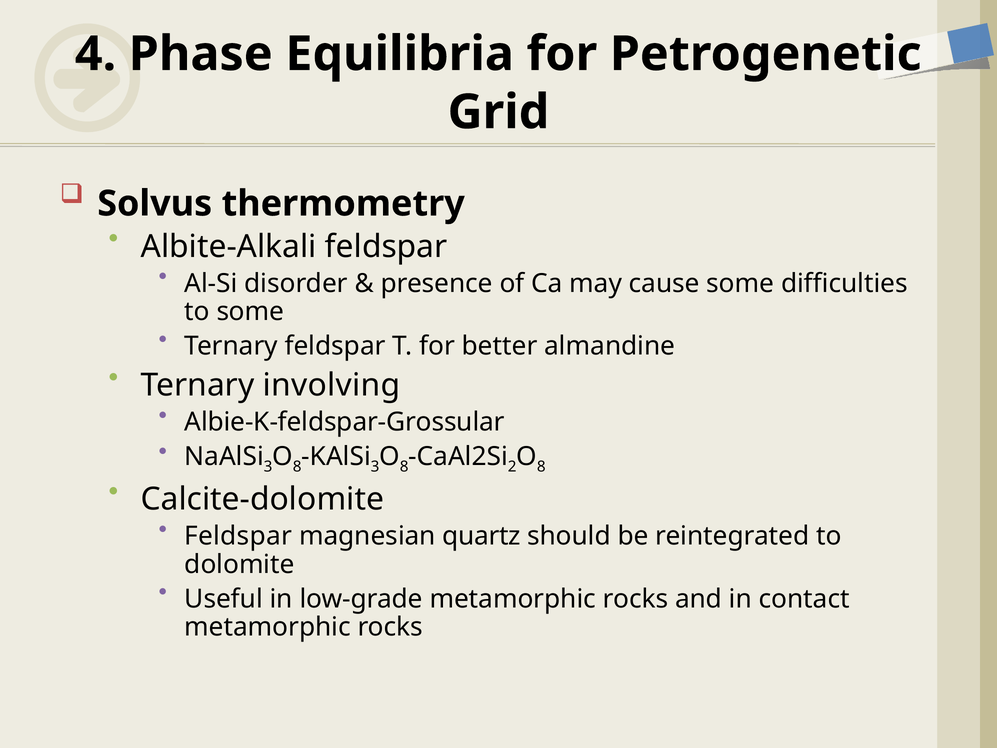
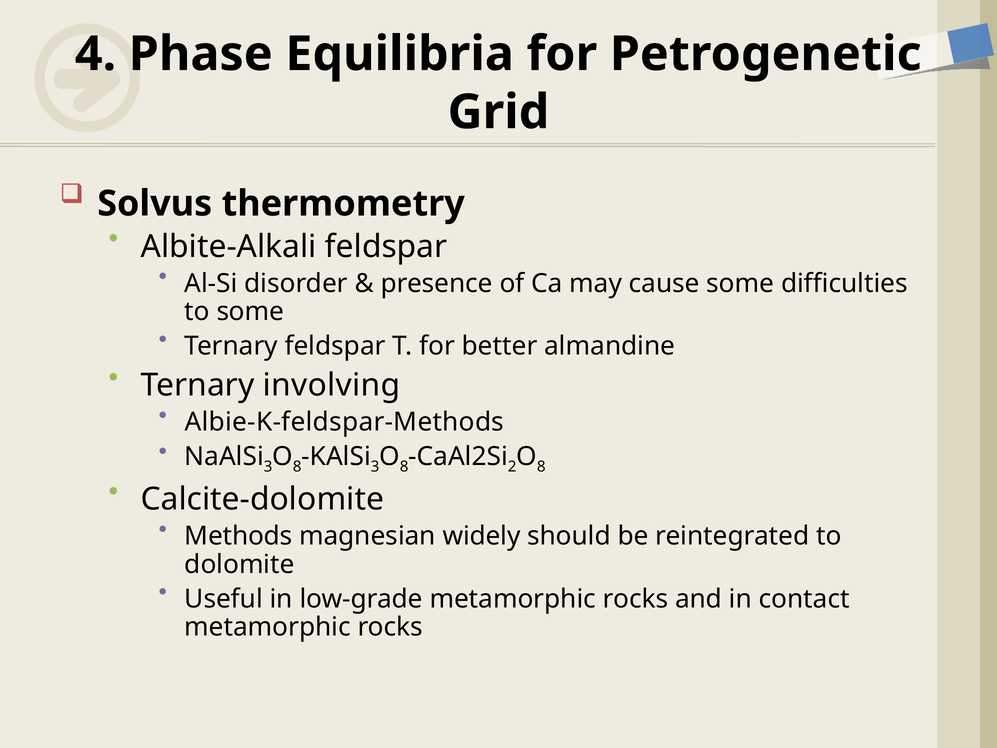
Albie-K-feldspar-Grossular: Albie-K-feldspar-Grossular -> Albie-K-feldspar-Methods (344, 422)
Feldspar: Feldspar -> Methods (238, 536)
quartz: quartz -> widely (482, 536)
